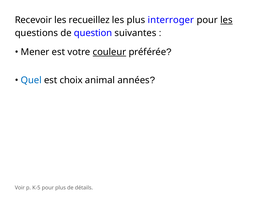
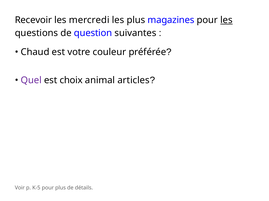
recueillez: recueillez -> mercredi (89, 20)
interroger: interroger -> magazines (171, 20)
Mener: Mener -> Chaud (35, 52)
couleur underline: present -> none (109, 52)
Quel colour: blue -> purple (31, 80)
années: années -> articles (134, 80)
